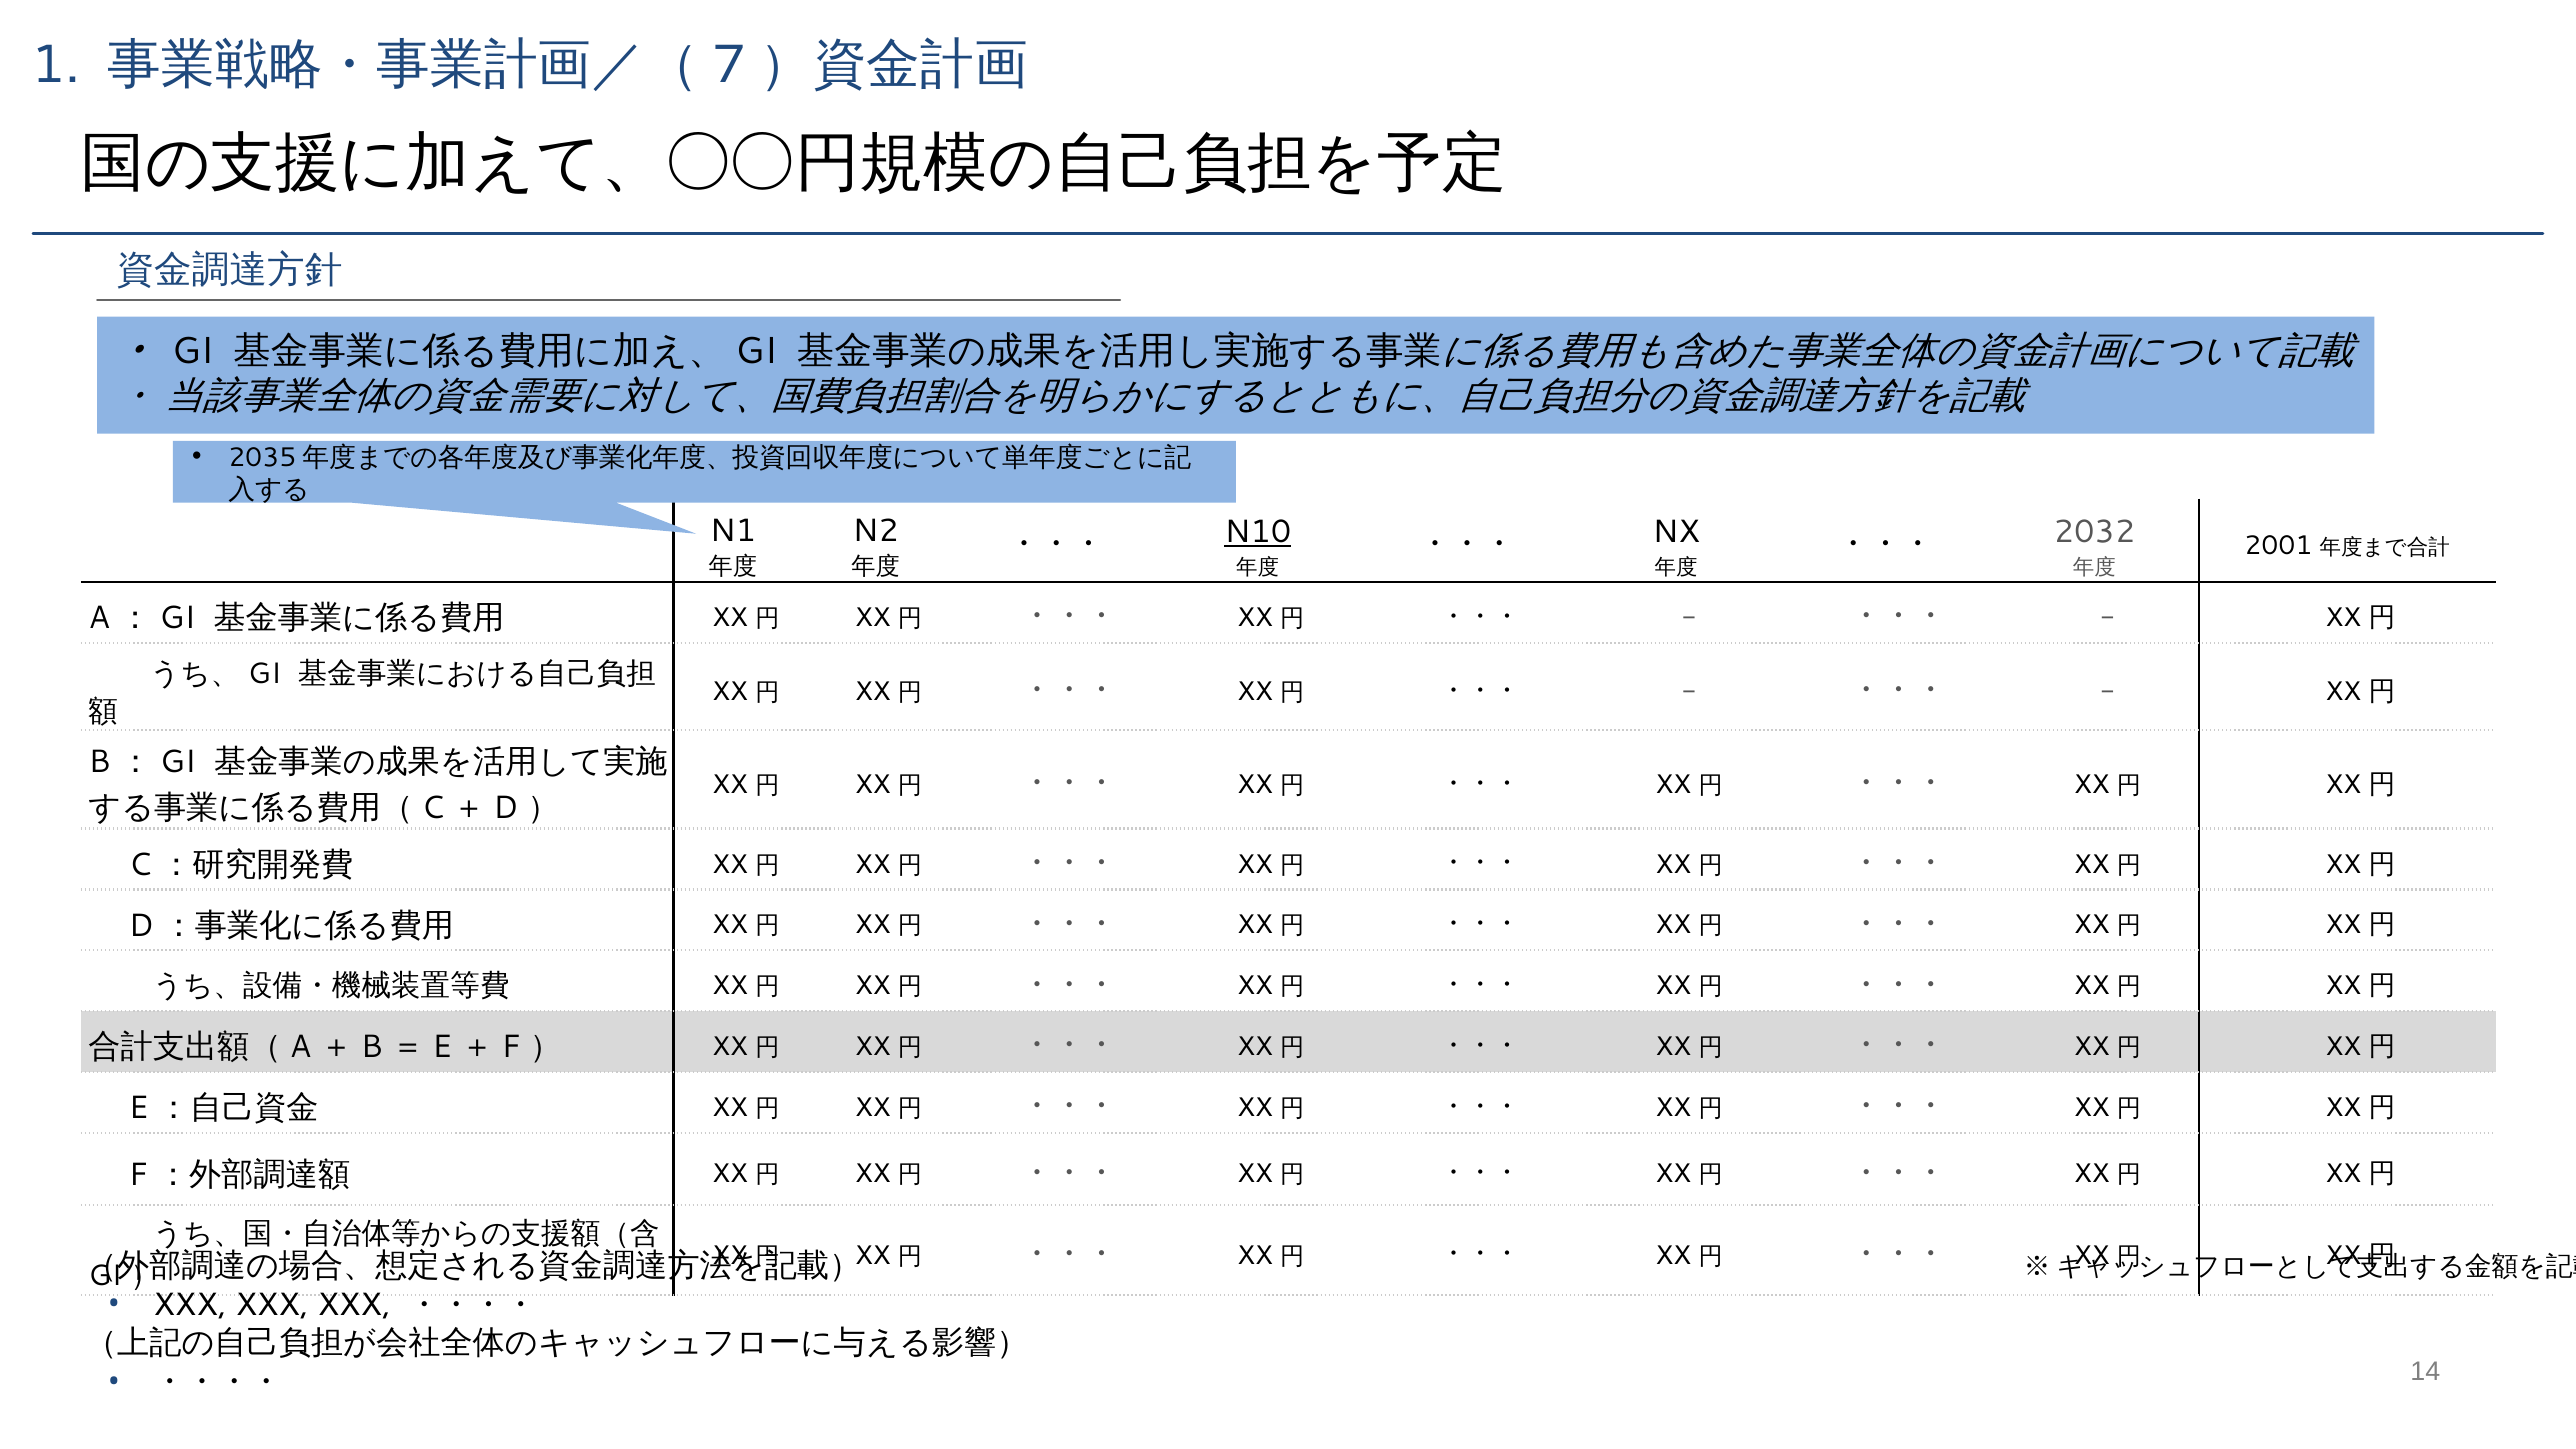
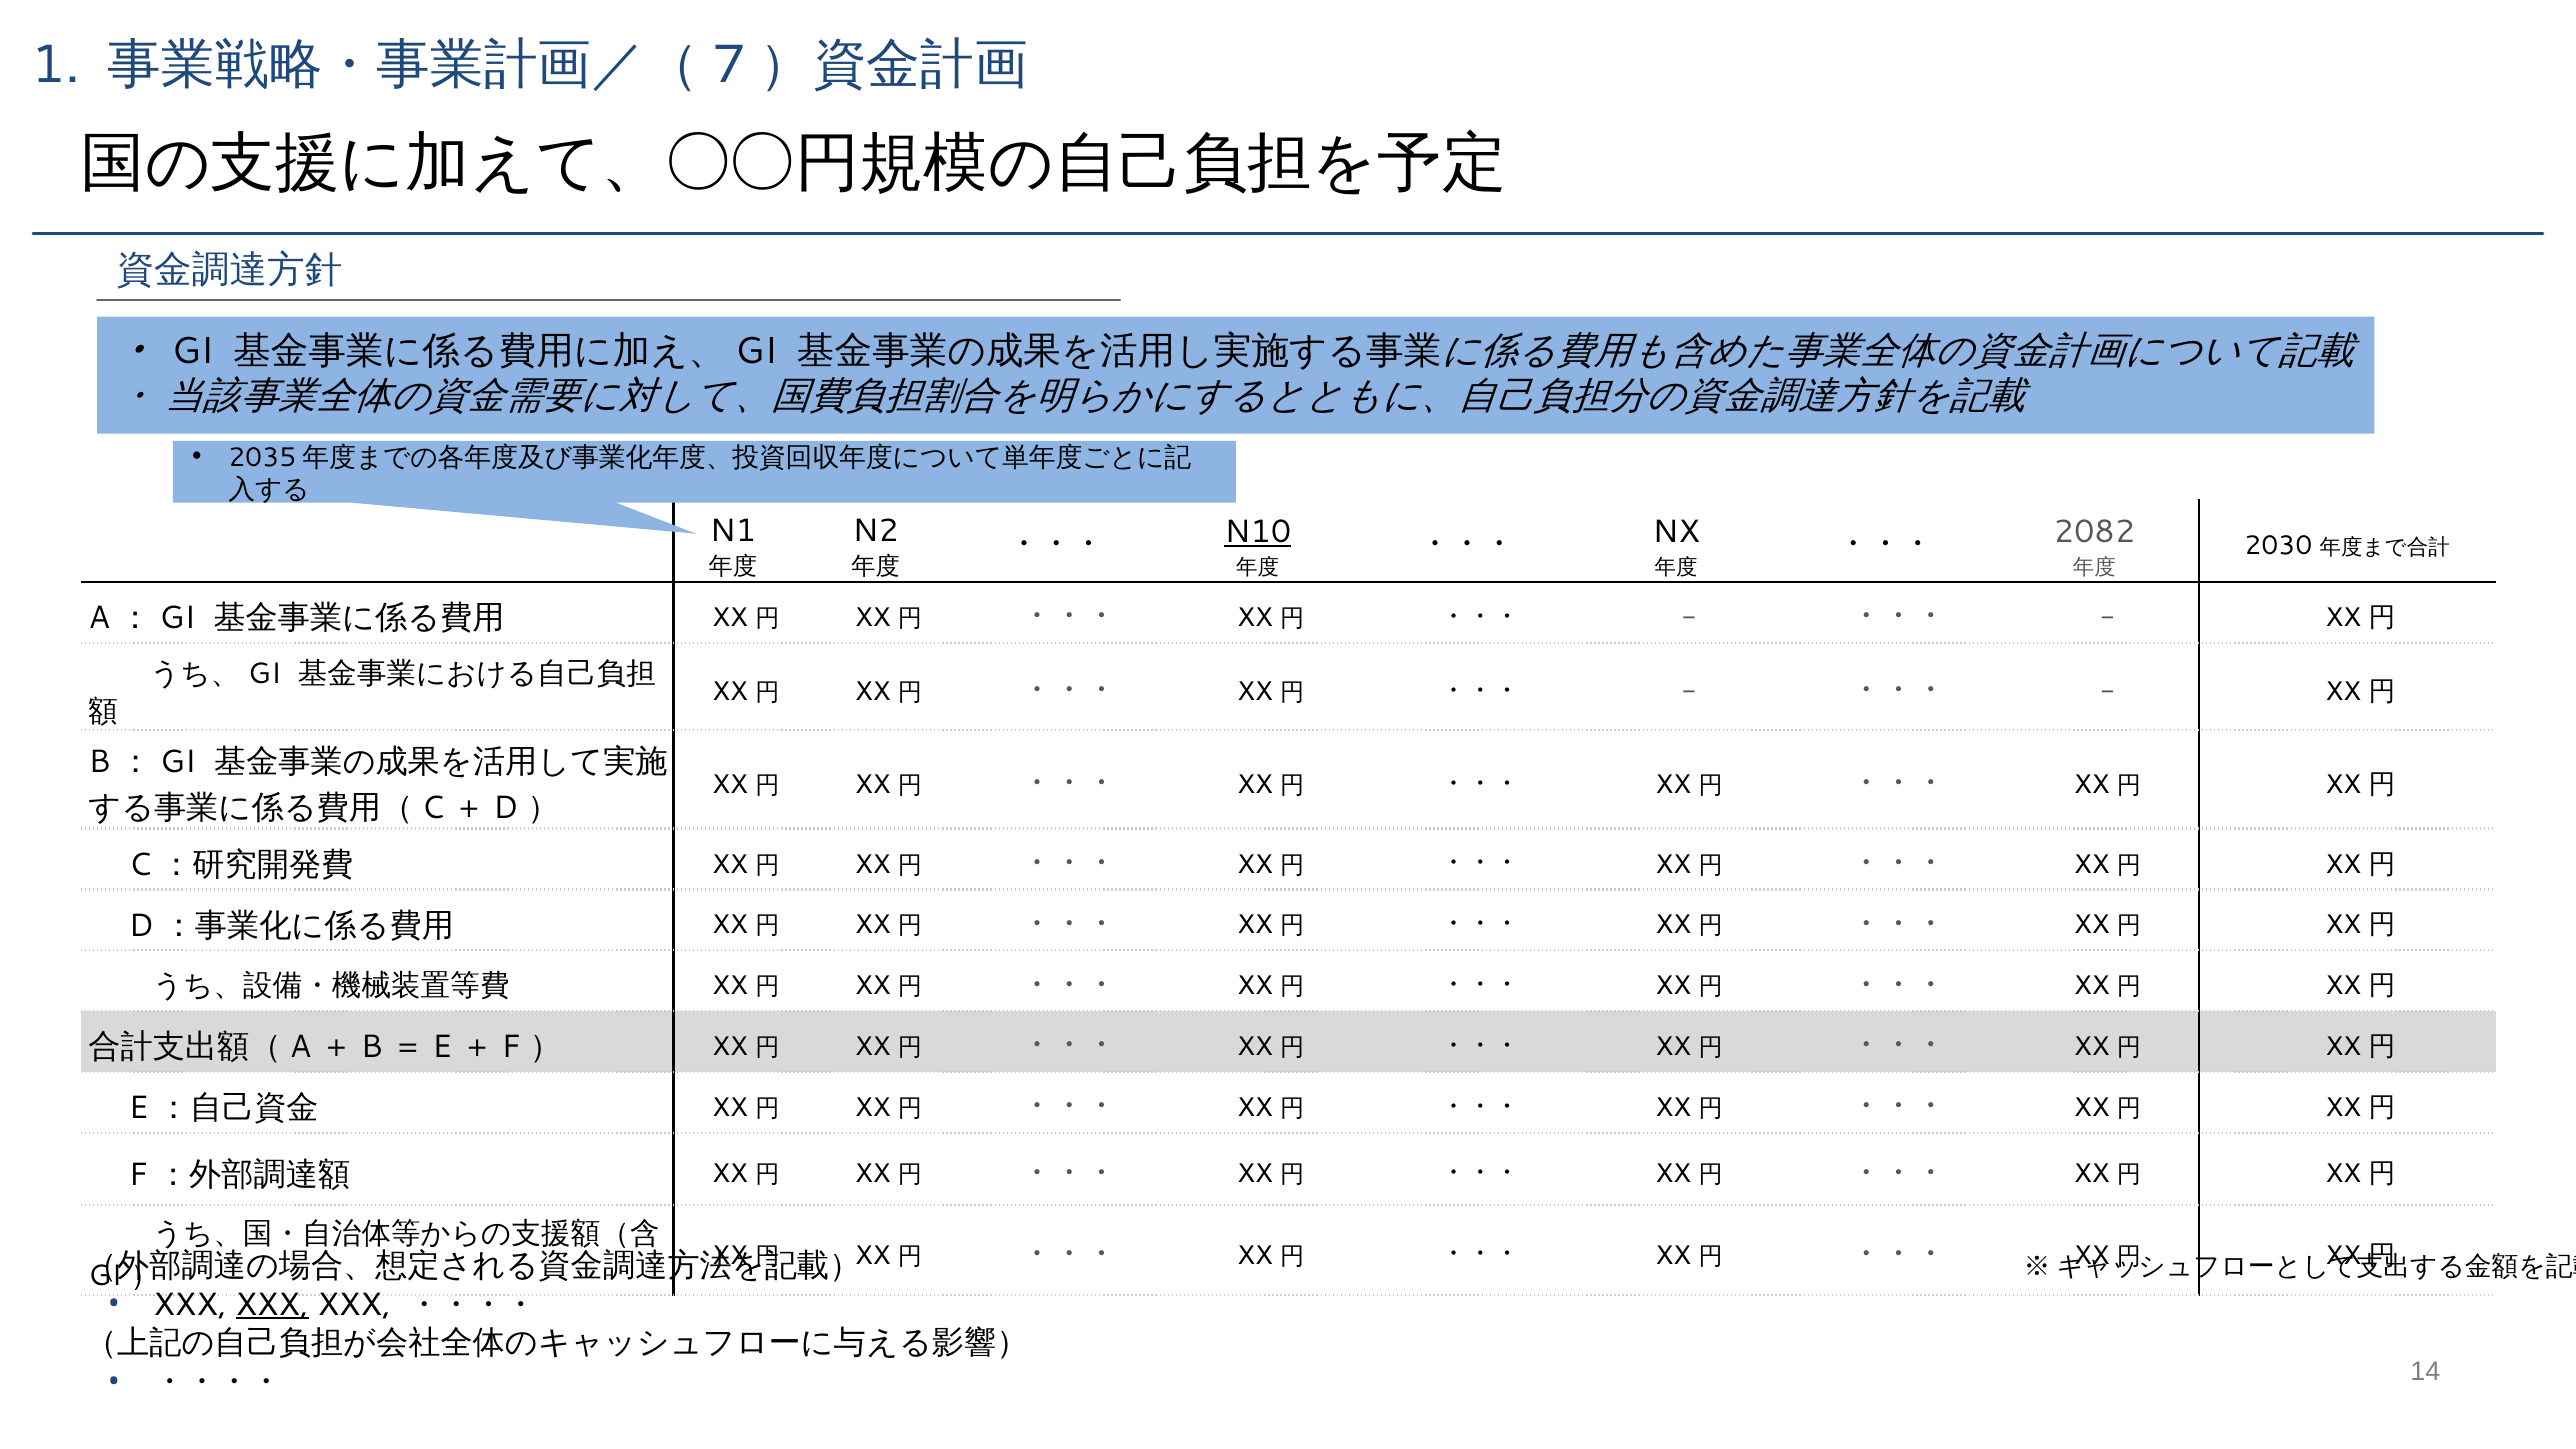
2032: 2032 -> 2082 (2094, 532)
2001: 2001 -> 2030 (2278, 546)
XXX underline: none -> present (272, 1305)
